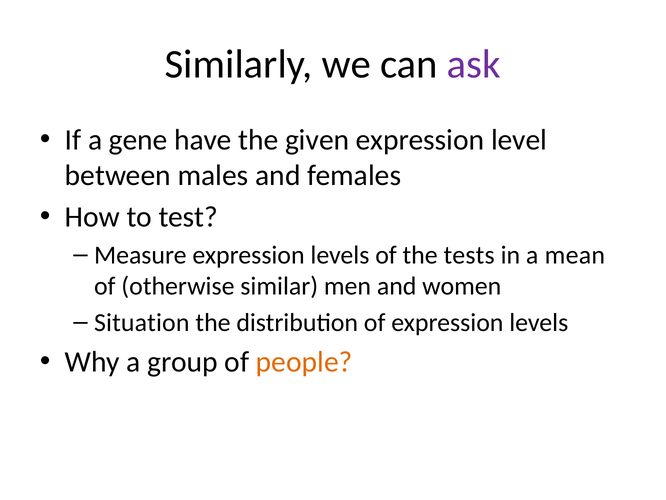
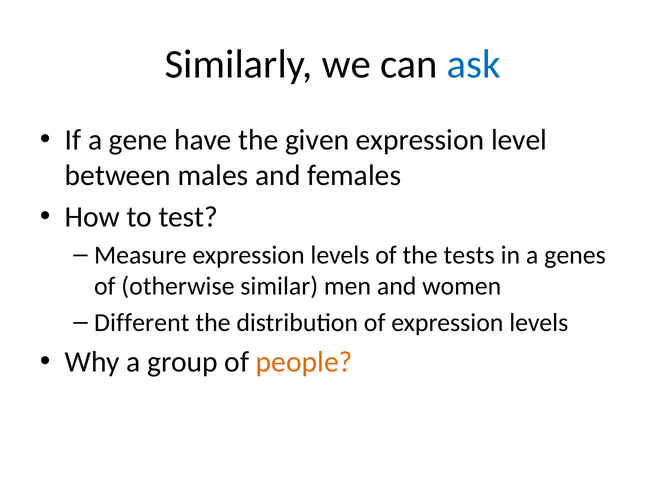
ask colour: purple -> blue (474, 64)
mean: mean -> genes (575, 255)
Situation: Situation -> Different (142, 322)
